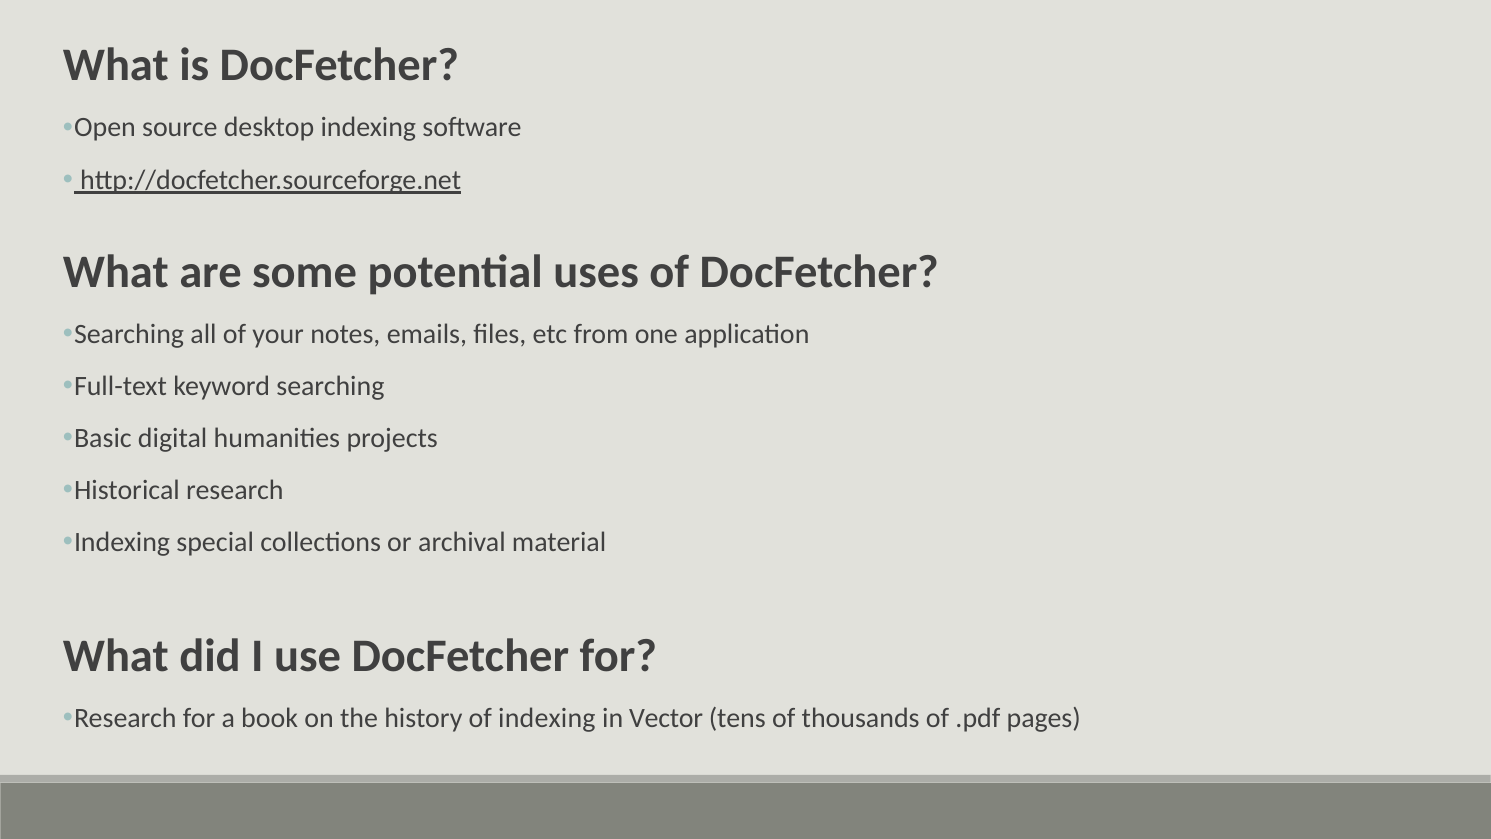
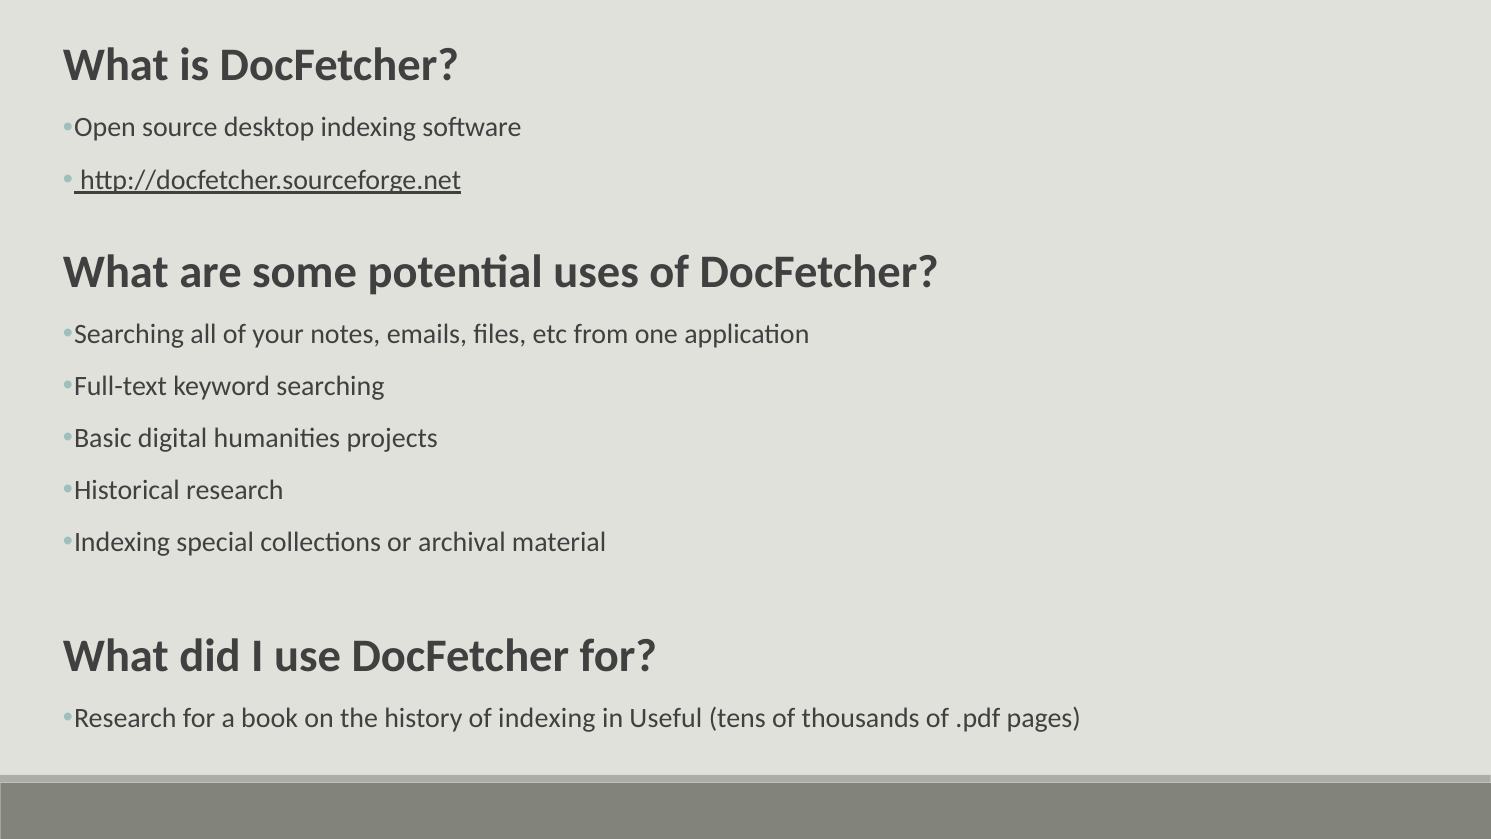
Vector: Vector -> Useful (666, 718)
